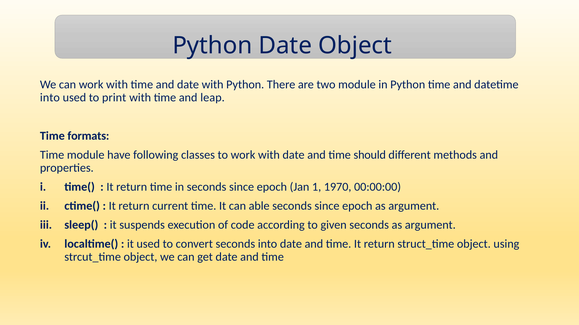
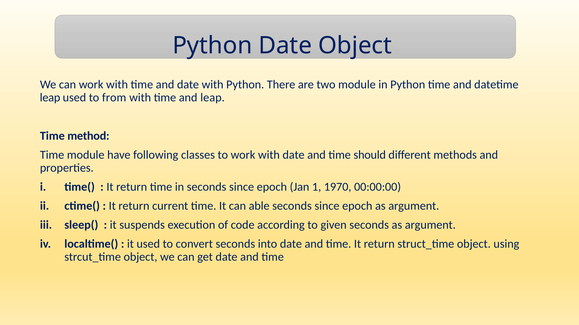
into: into -> leap (50, 98)
print: print -> from (114, 98)
formats: formats -> method (88, 136)
